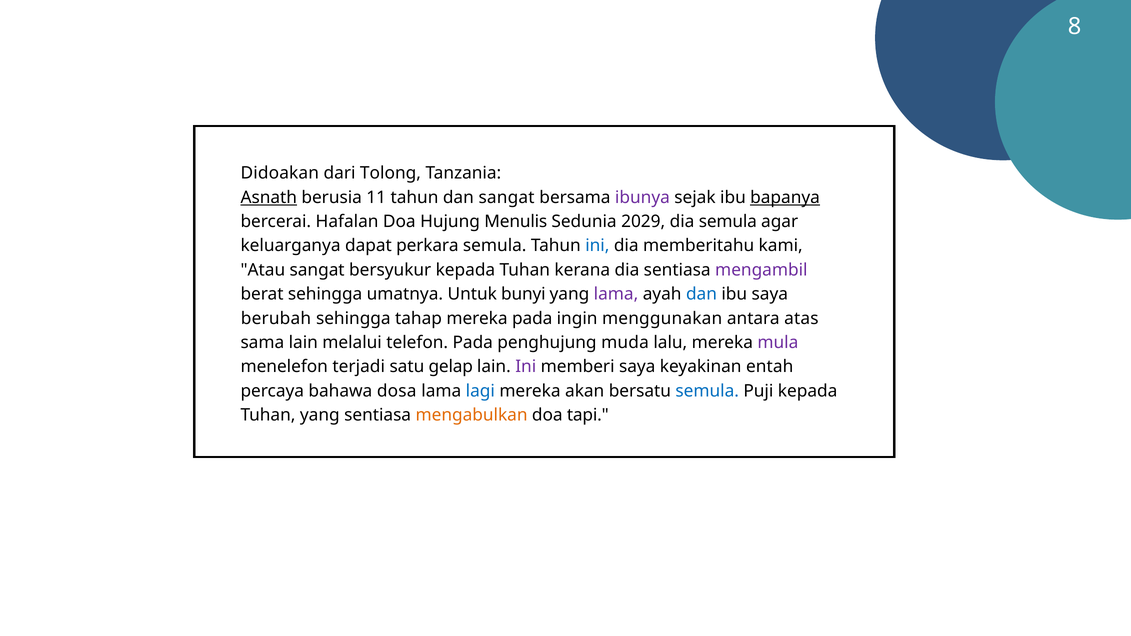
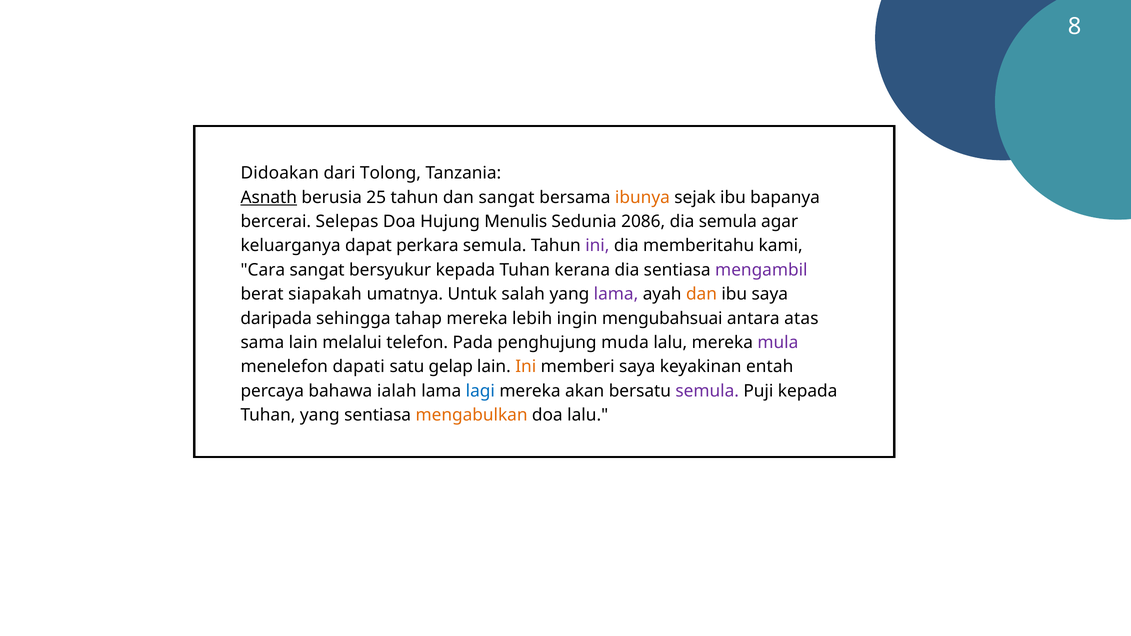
11: 11 -> 25 (376, 197)
ibunya colour: purple -> orange (642, 197)
bapanya underline: present -> none (785, 197)
Hafalan: Hafalan -> Selepas (347, 222)
2029: 2029 -> 2086 (643, 222)
ini colour: blue -> purple (597, 246)
Atau: Atau -> Cara (263, 270)
berat sehingga: sehingga -> siapakah (325, 294)
bunyi: bunyi -> salah (523, 294)
dan colour: blue -> orange (701, 294)
berubah: berubah -> daripada (276, 318)
mereka pada: pada -> lebih (532, 318)
menggunakan: menggunakan -> mengubahsuai (662, 318)
terjadi: terjadi -> dapati (359, 367)
Ini colour: purple -> orange (526, 367)
dosa: dosa -> ialah (397, 391)
semula colour: blue -> purple (707, 391)
doa tapi: tapi -> lalu (588, 415)
